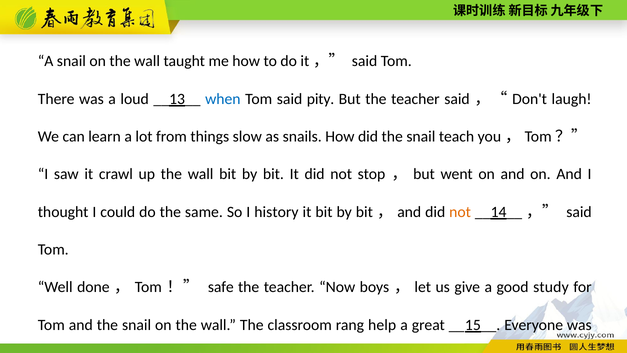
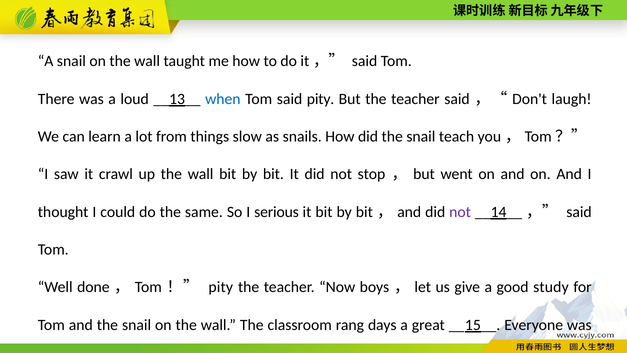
history: history -> serious (277, 212)
not colour: orange -> purple (460, 212)
safe: safe -> pity (221, 287)
help: help -> days (382, 325)
